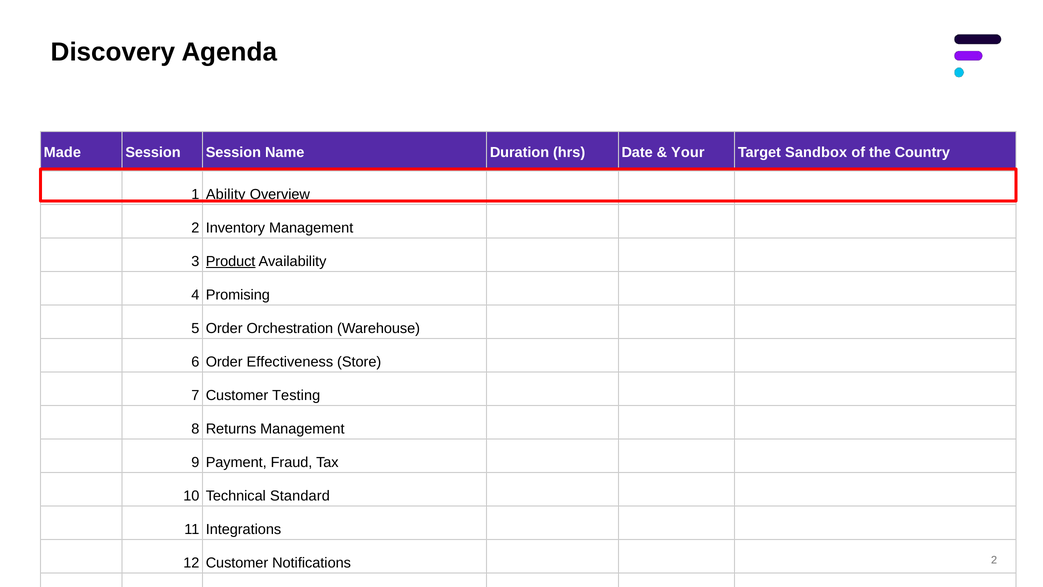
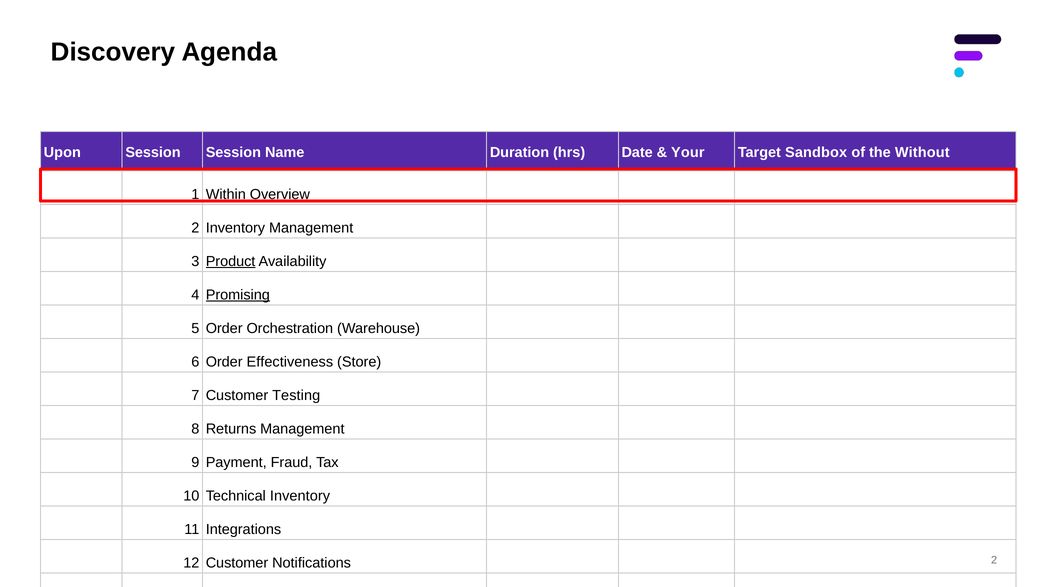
Made: Made -> Upon (62, 153)
Country: Country -> Without (922, 153)
Ability: Ability -> Within (226, 194)
Promising underline: none -> present (238, 295)
Technical Standard: Standard -> Inventory (300, 496)
